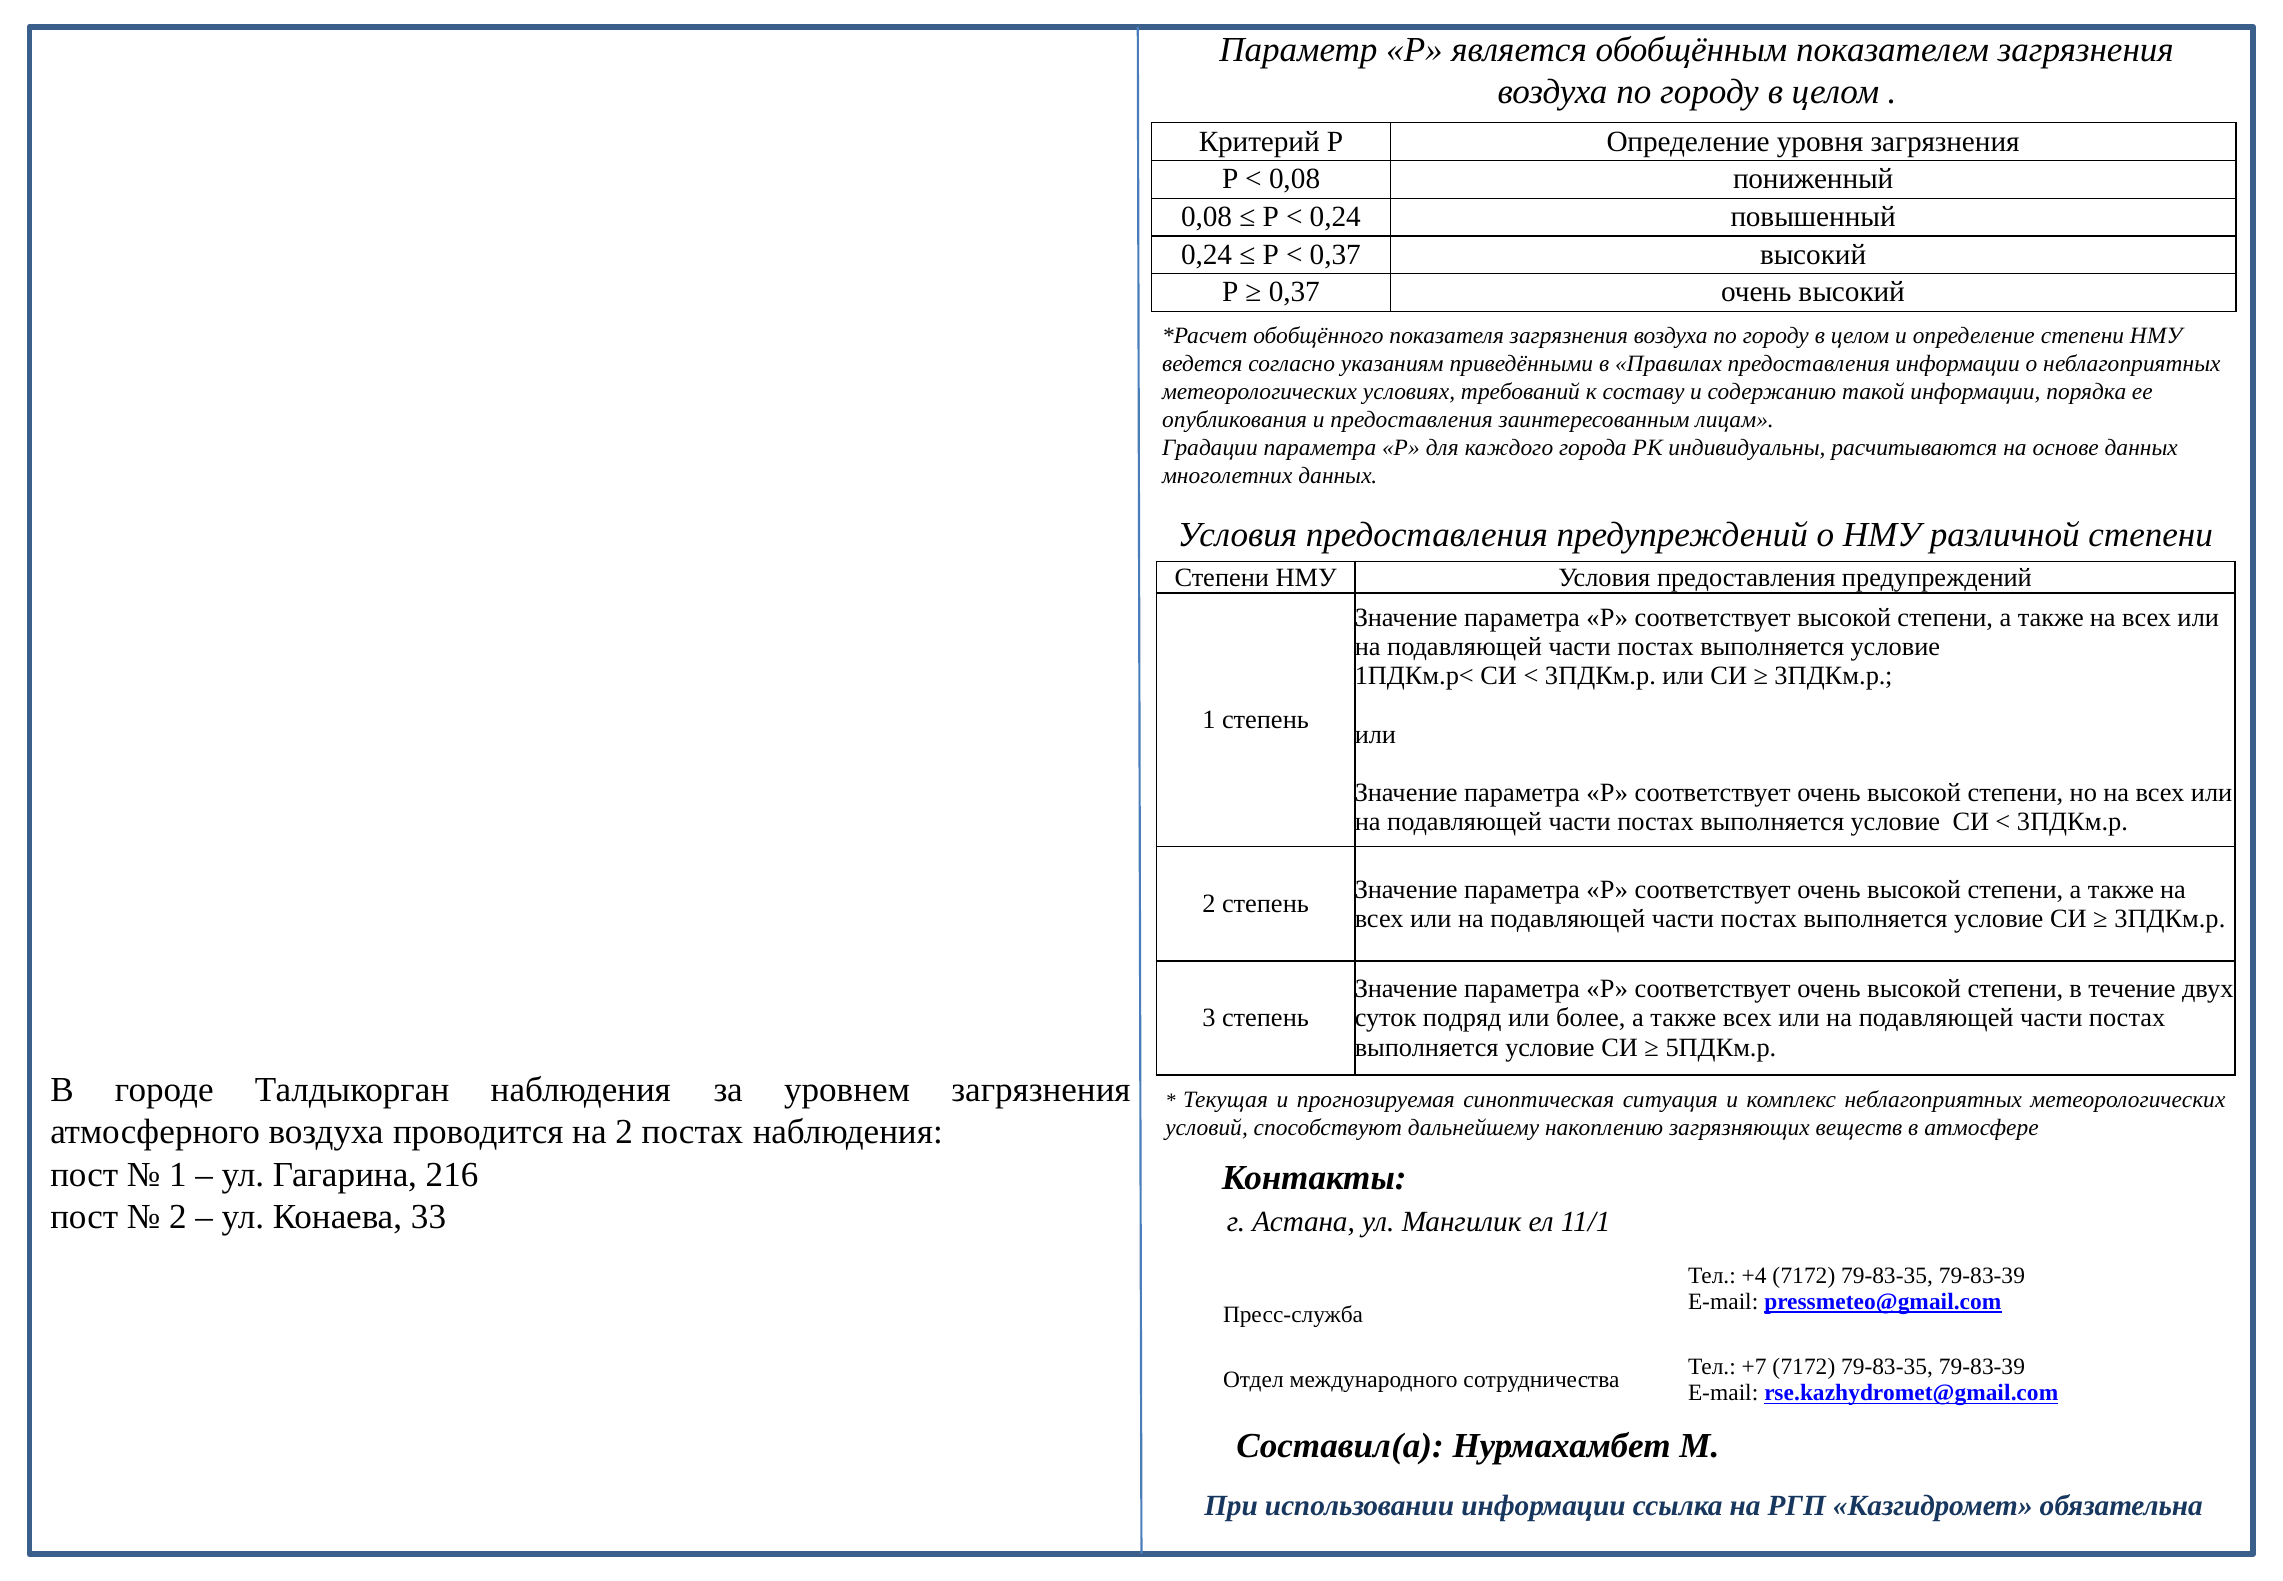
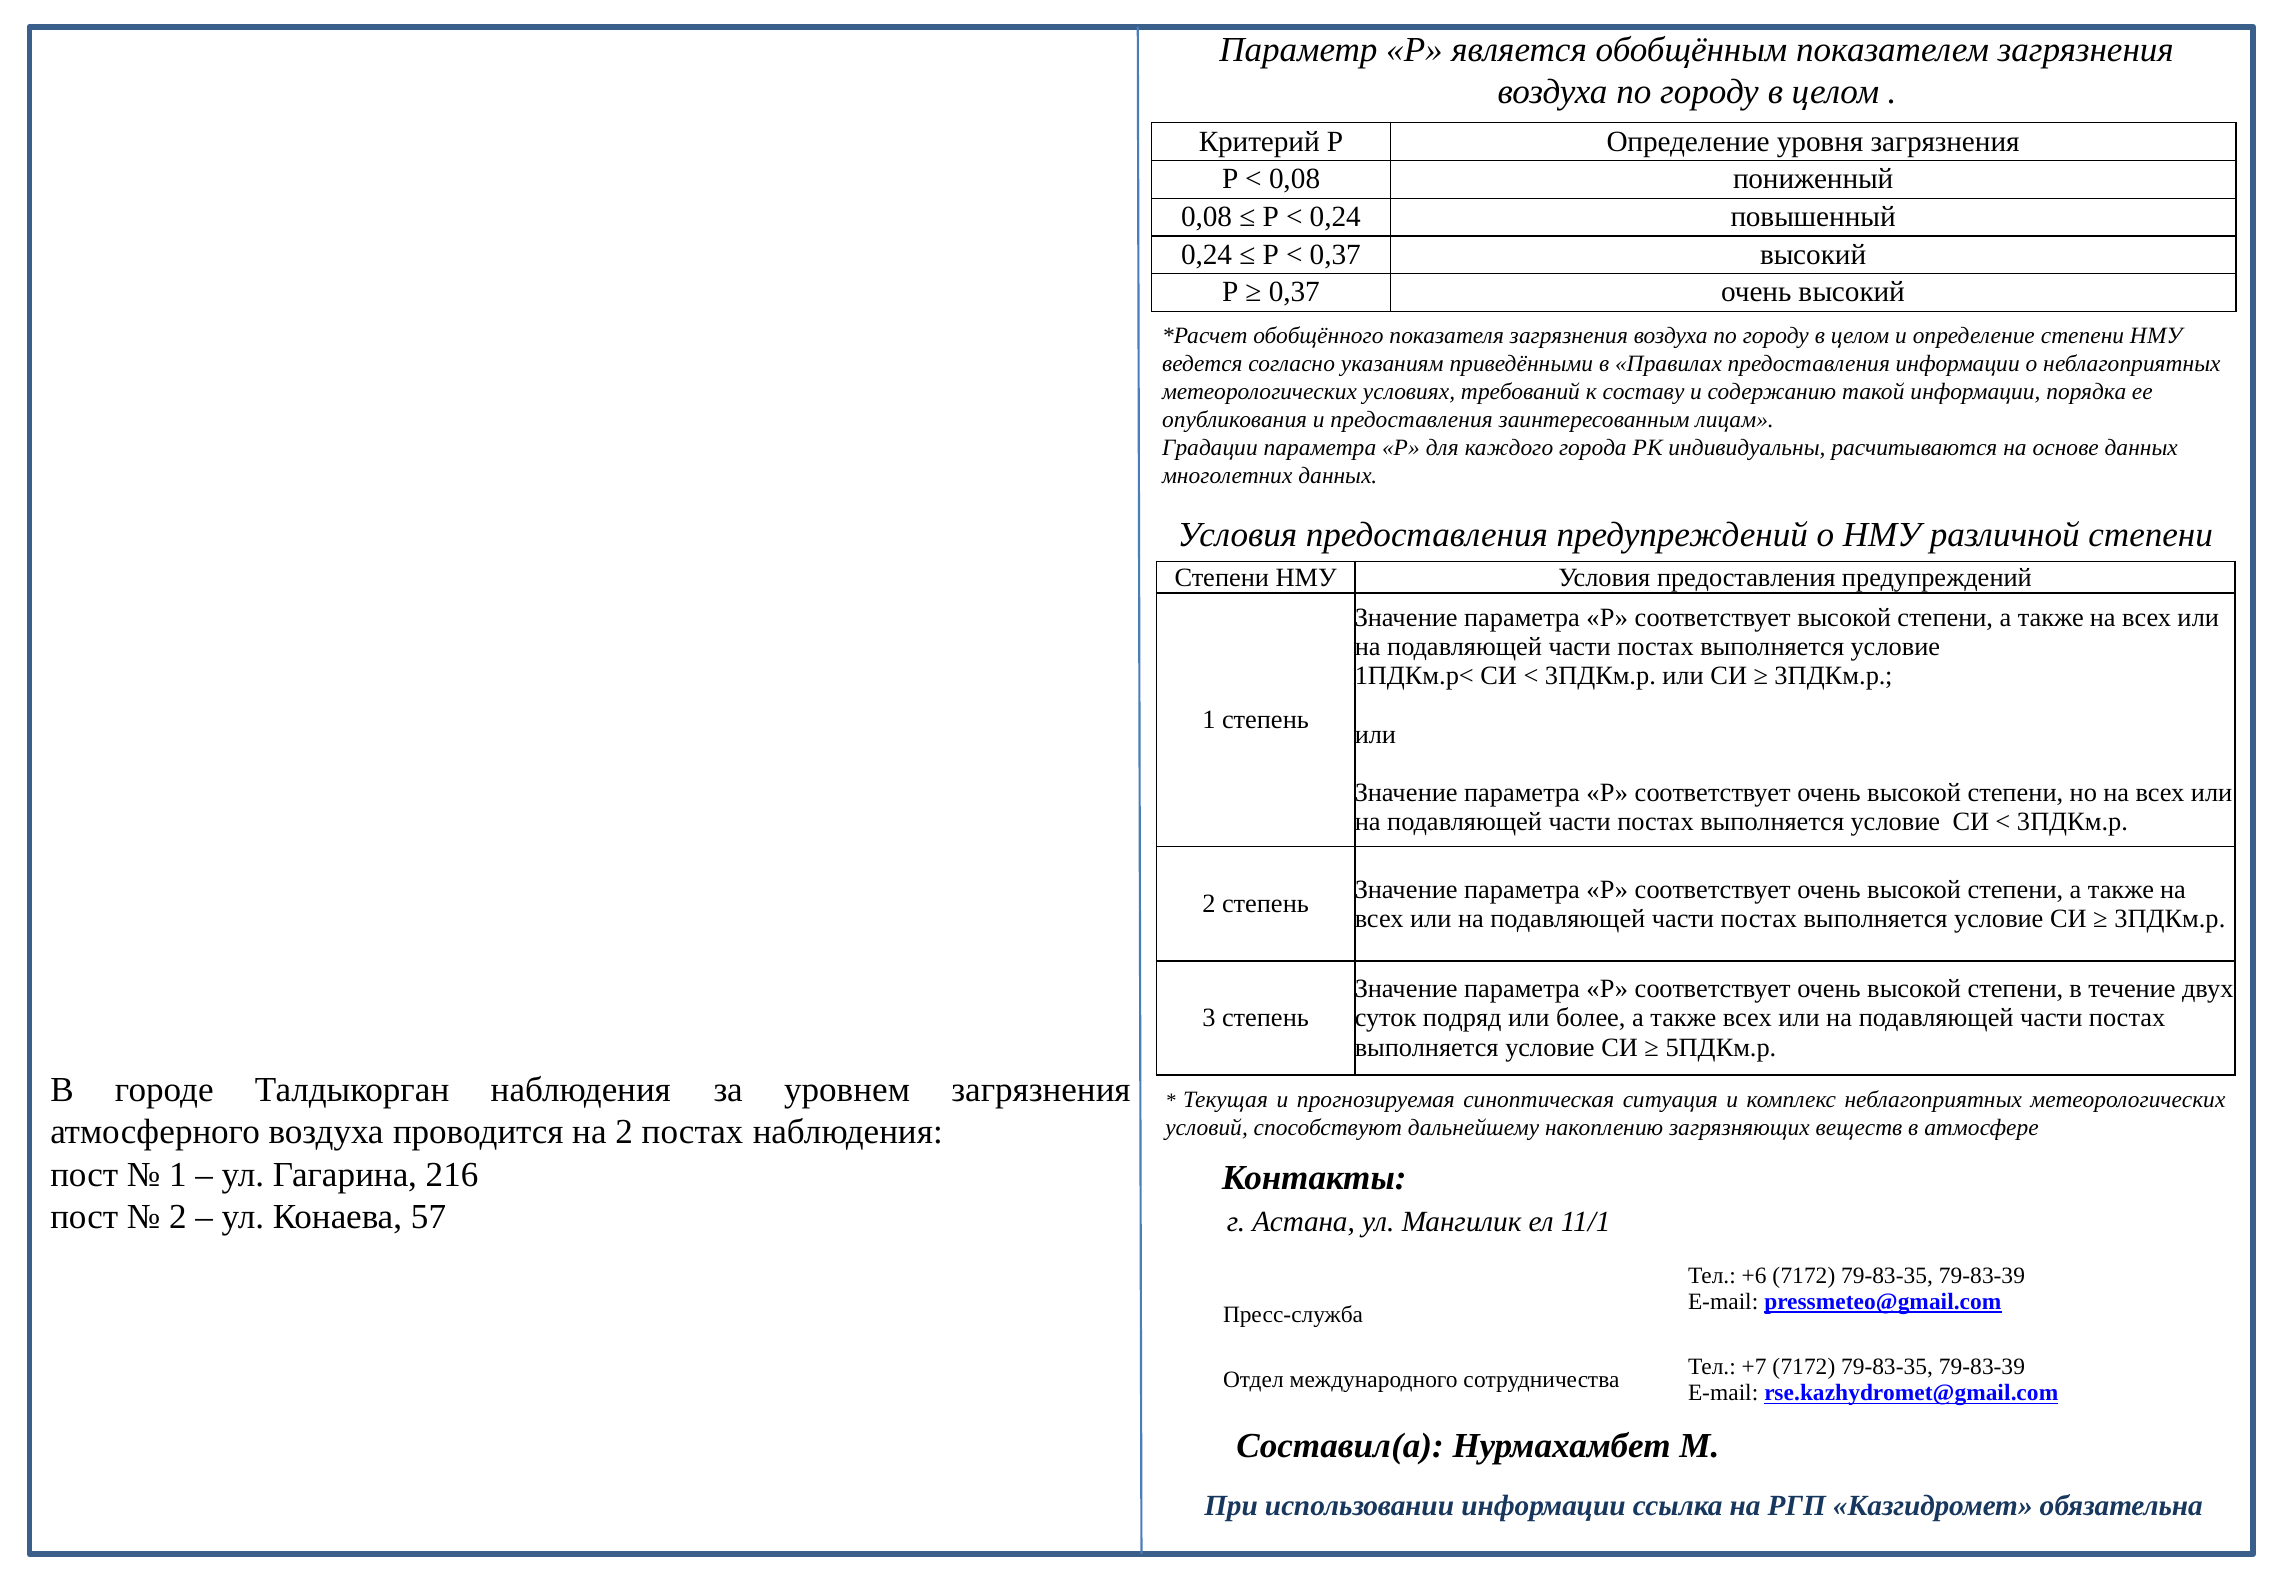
33: 33 -> 57 (429, 1216)
+4: +4 -> +6 (1754, 1275)
